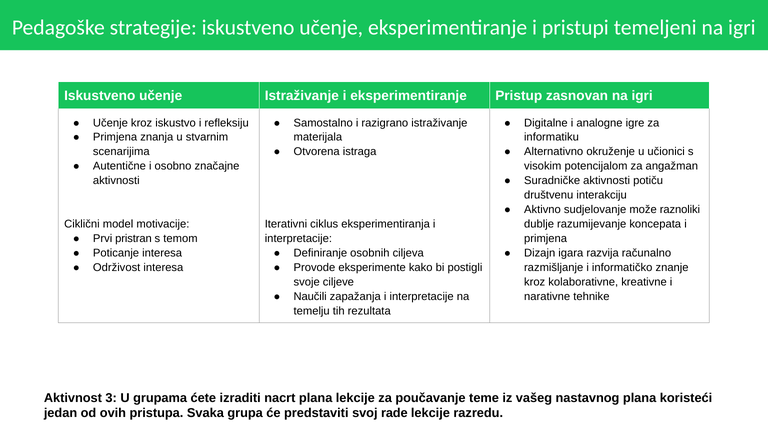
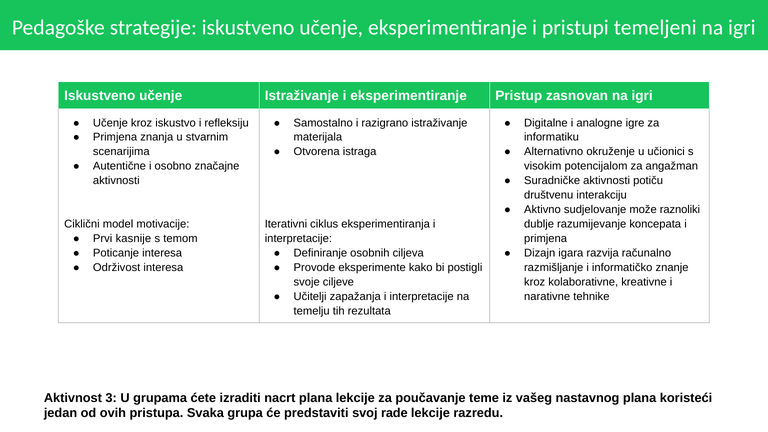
pristran: pristran -> kasnije (133, 239)
Naučili: Naučili -> Učitelji (310, 296)
